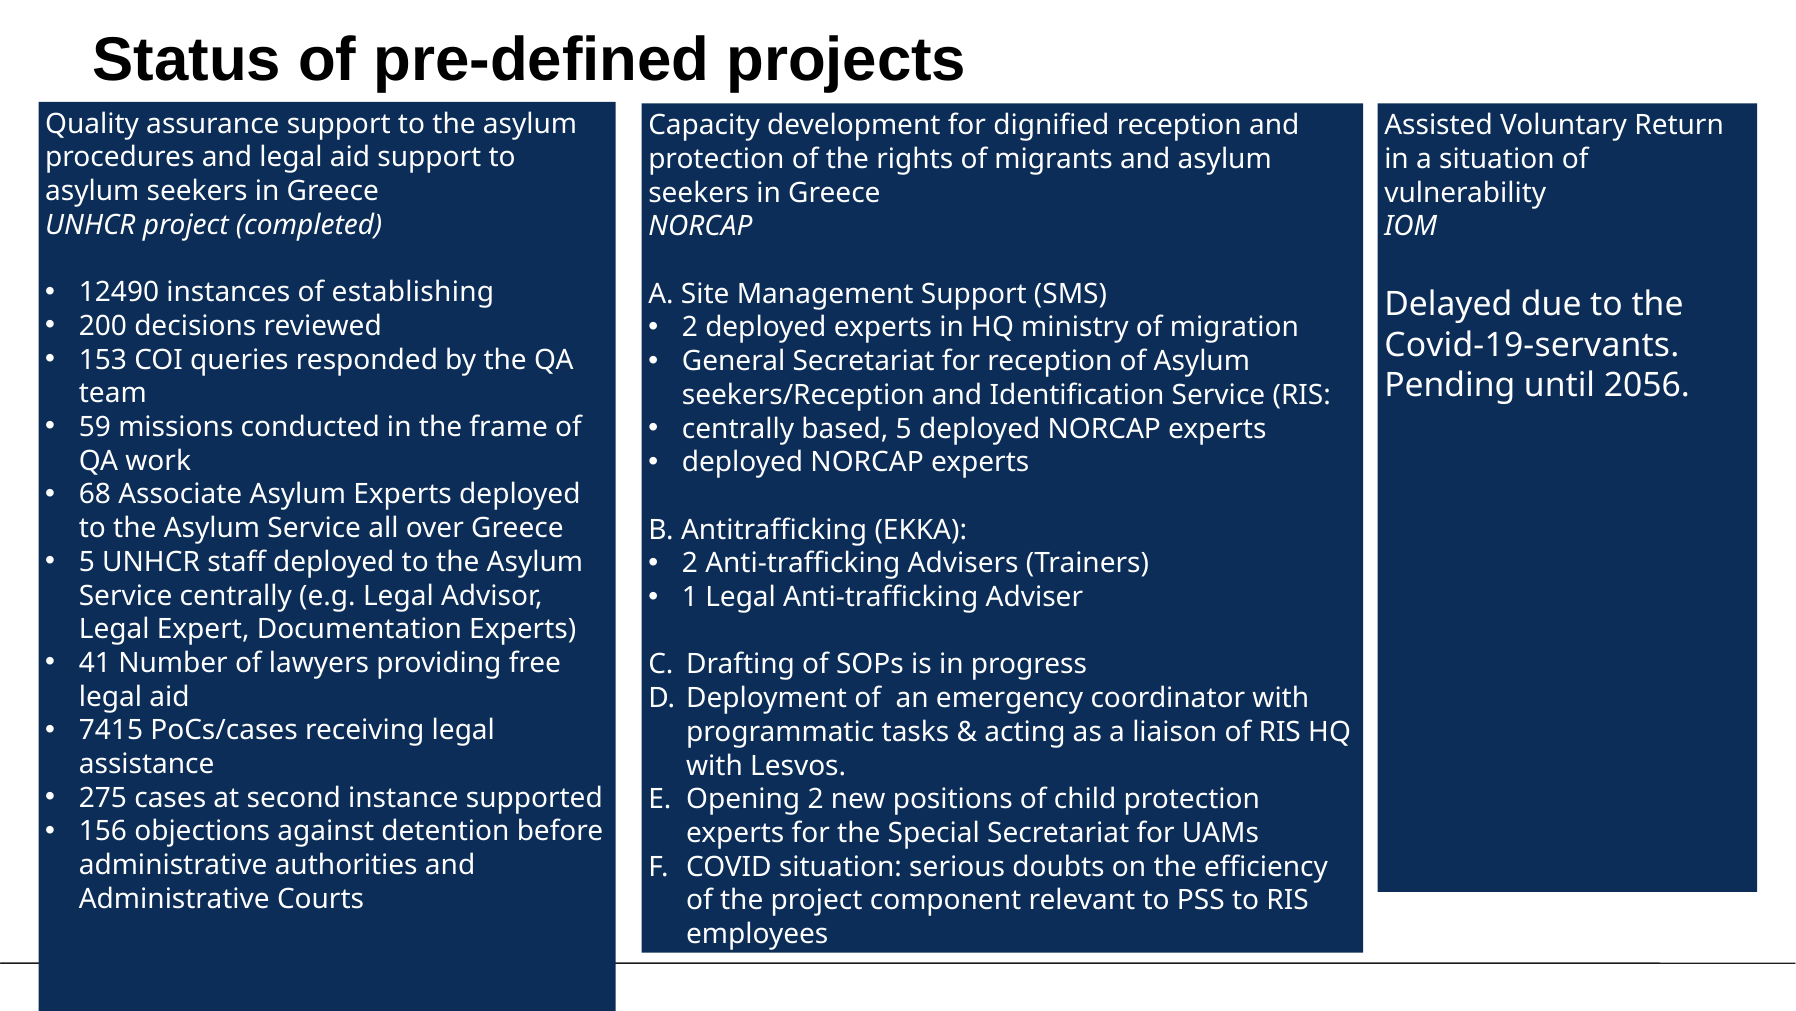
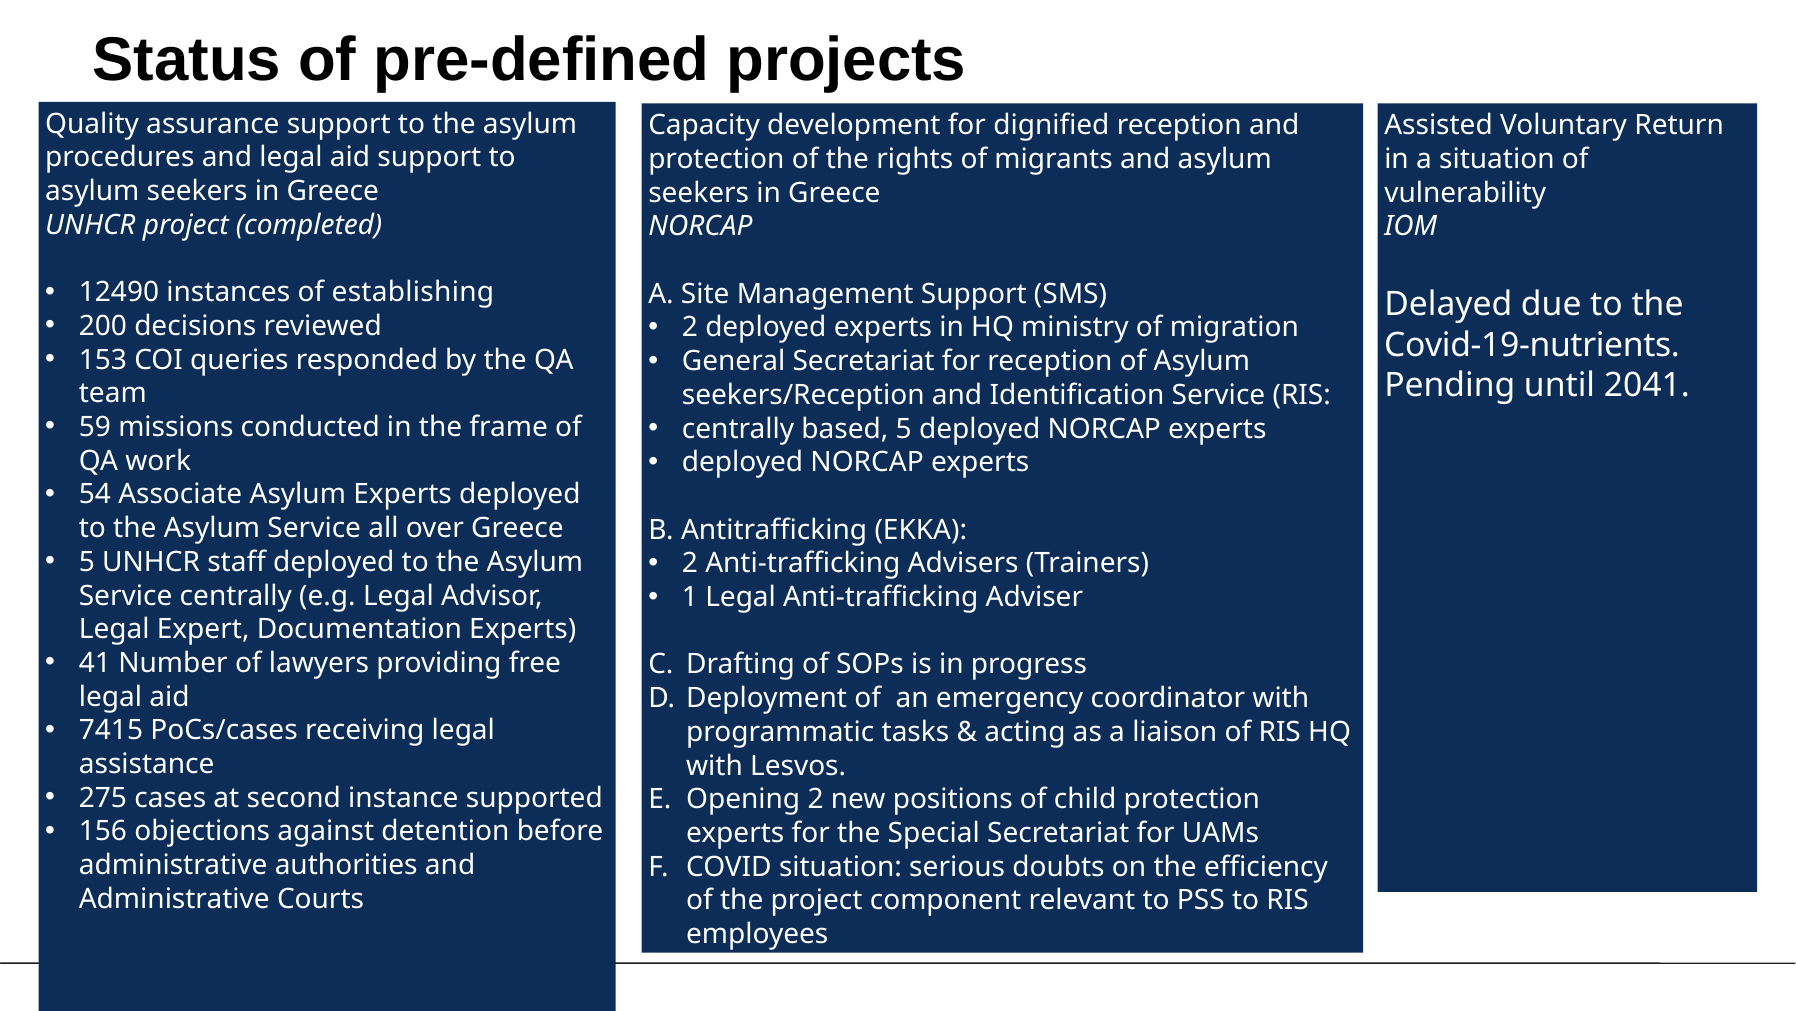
Covid-19-servants: Covid-19-servants -> Covid-19-nutrients (1532, 345)
2056: 2056 -> 2041 (1647, 385)
68: 68 -> 54 (95, 494)
